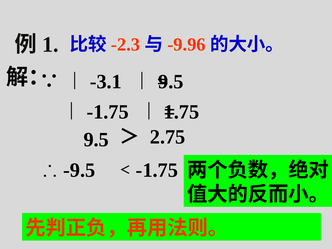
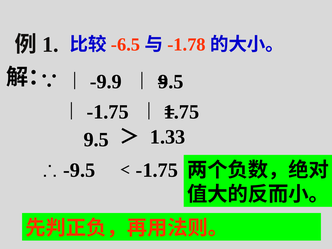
-2.3: -2.3 -> -6.5 (126, 44)
-9.96: -9.96 -> -1.78 (187, 44)
-3.1: -3.1 -> -9.9 (106, 82)
2.75: 2.75 -> 1.33 (168, 137)
